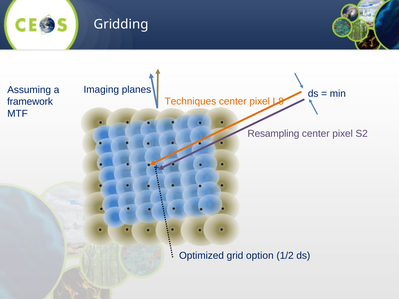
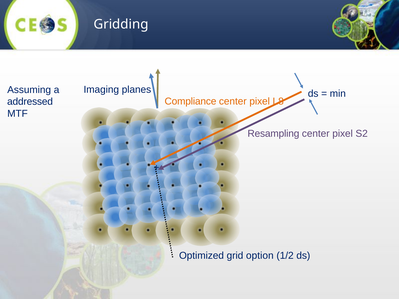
Techniques: Techniques -> Compliance (190, 101)
framework: framework -> addressed (30, 102)
